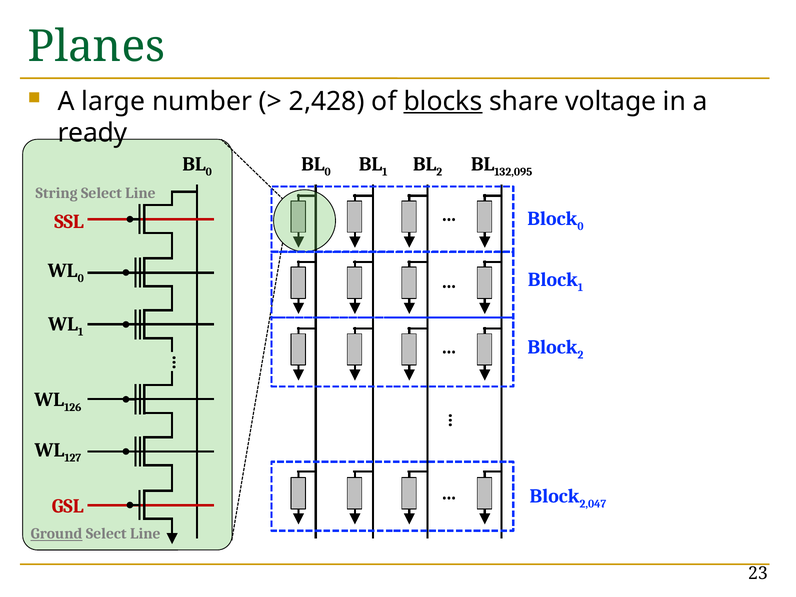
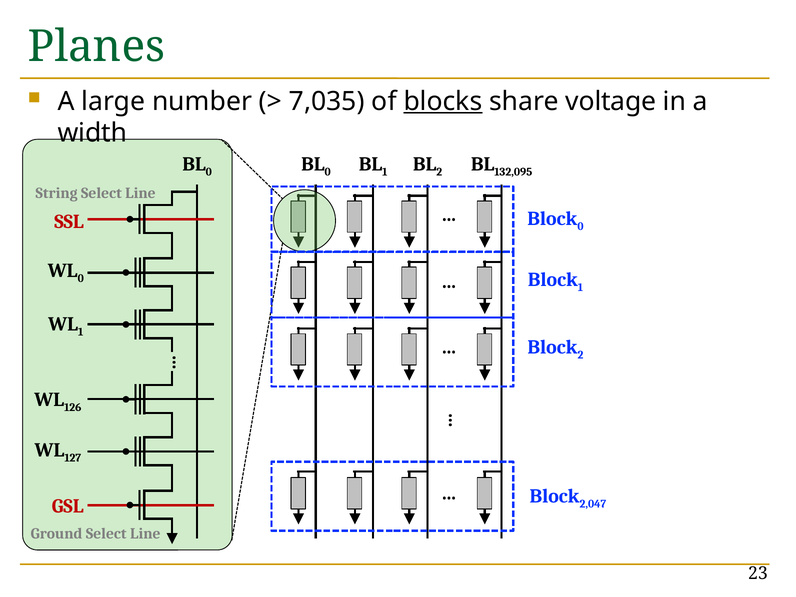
2,428: 2,428 -> 7,035 (327, 101)
ready: ready -> width (92, 133)
Ground underline: present -> none (57, 534)
